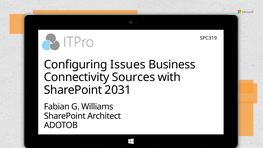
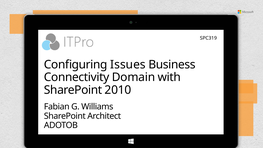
Sources: Sources -> Domain (134, 77)
2031: 2031 -> 2010 (118, 90)
